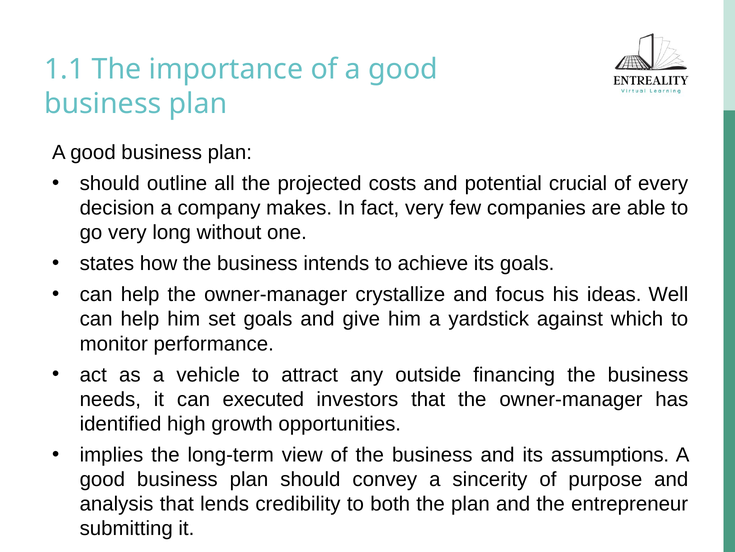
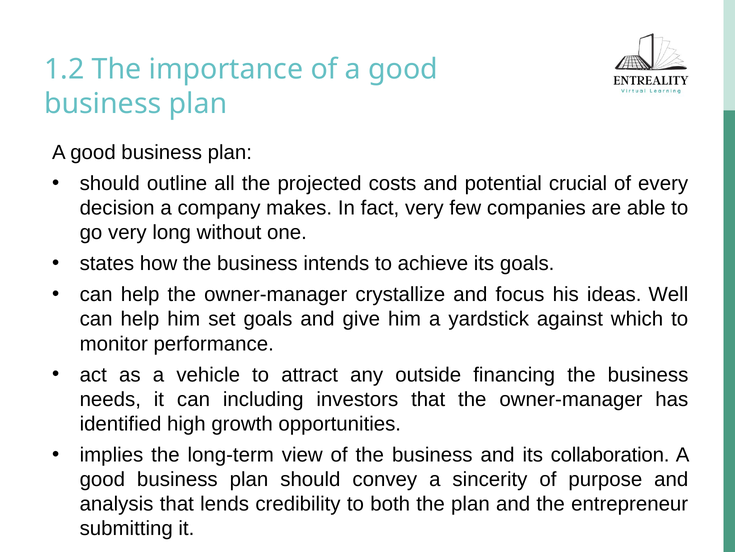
1.1: 1.1 -> 1.2 (64, 69)
executed: executed -> including (263, 399)
assumptions: assumptions -> collaboration (610, 454)
